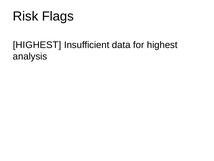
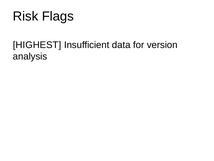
for highest: highest -> version (162, 45)
